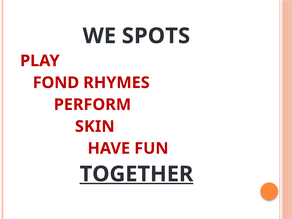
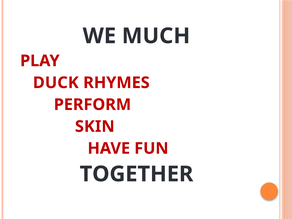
SPOTS: SPOTS -> MUCH (156, 36)
FOND: FOND -> DUCK (56, 83)
TOGETHER underline: present -> none (136, 174)
